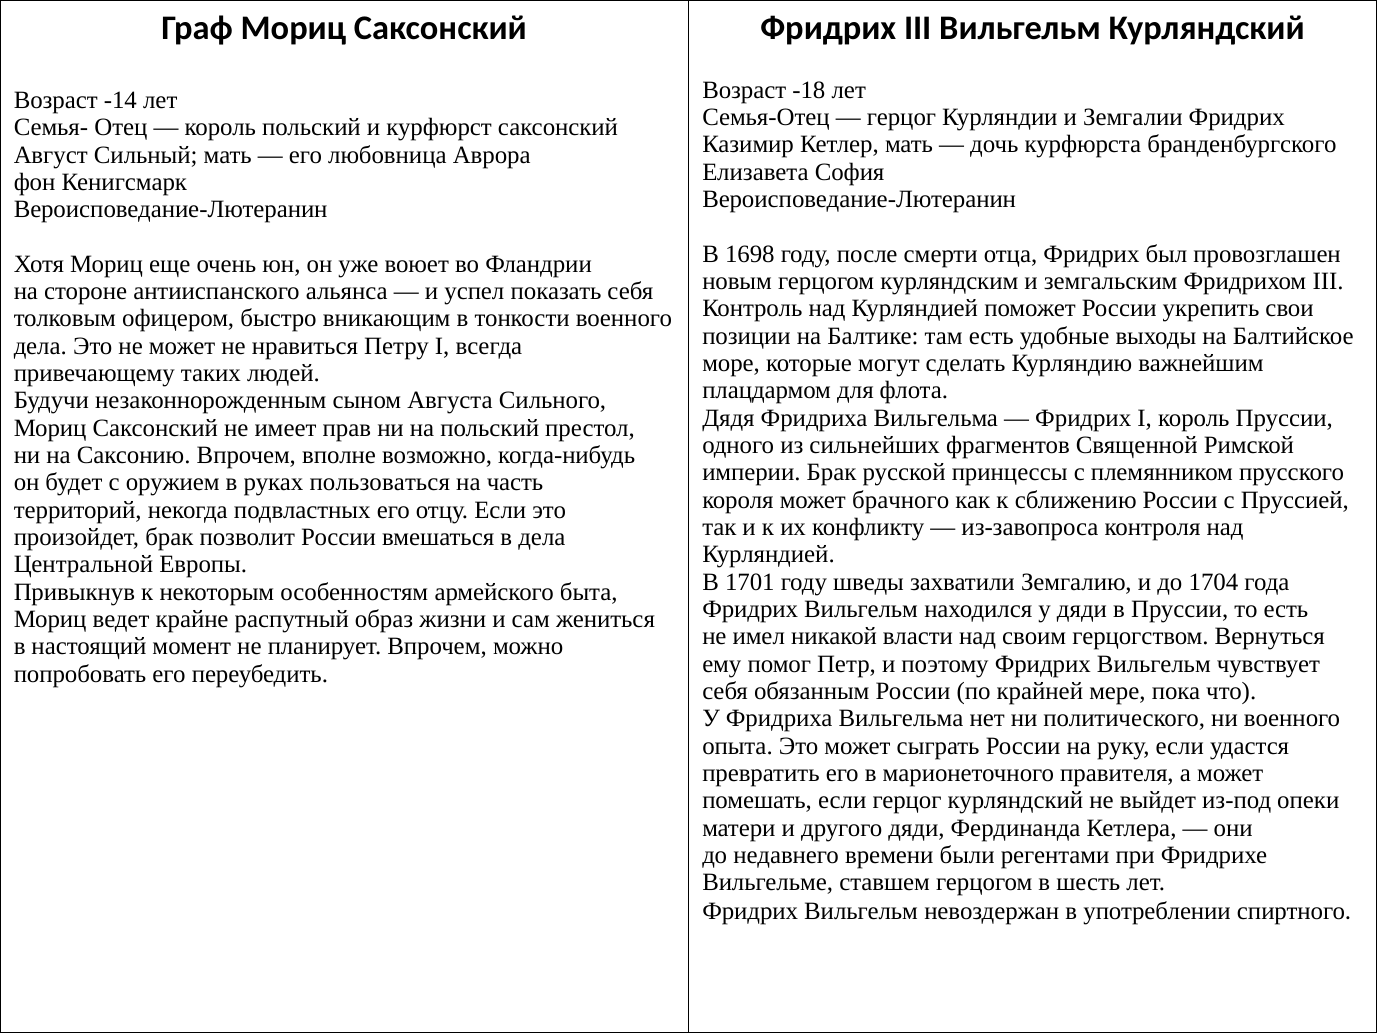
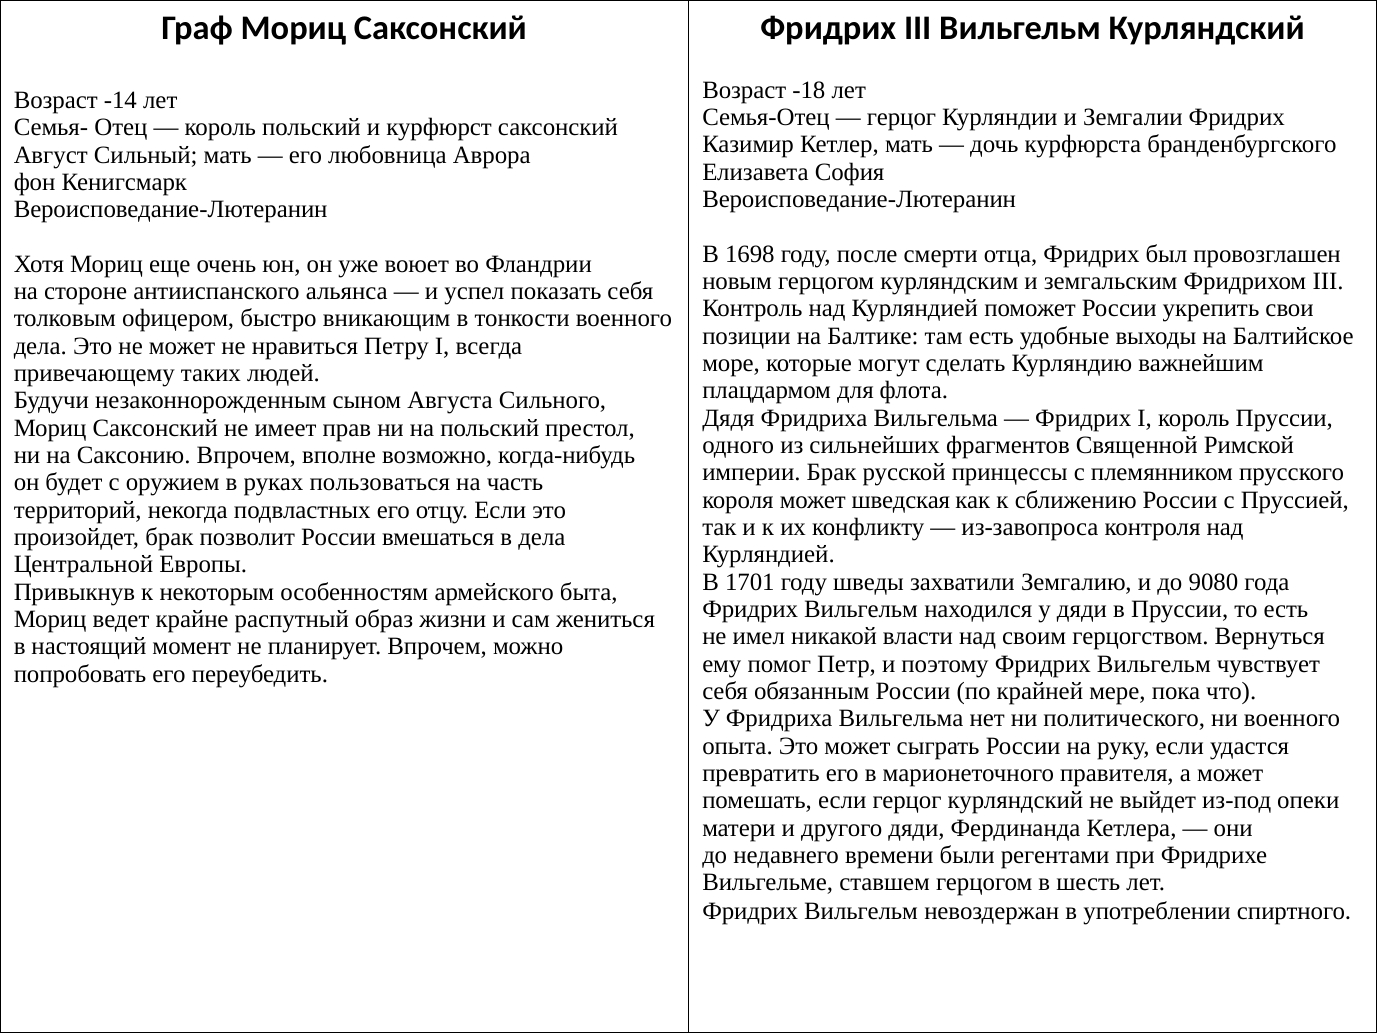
брачного: брачного -> шведская (901, 500)
1704: 1704 -> 9080 (1213, 582)
